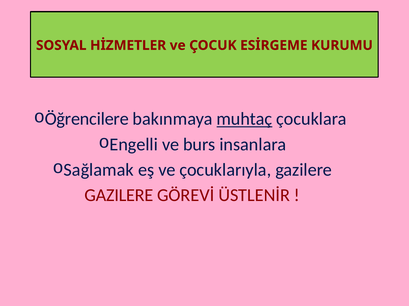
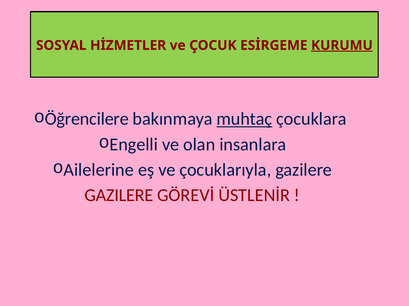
KURUMU underline: none -> present (342, 45)
burs: burs -> olan (199, 145)
Sağlamak: Sağlamak -> Ailelerine (99, 170)
